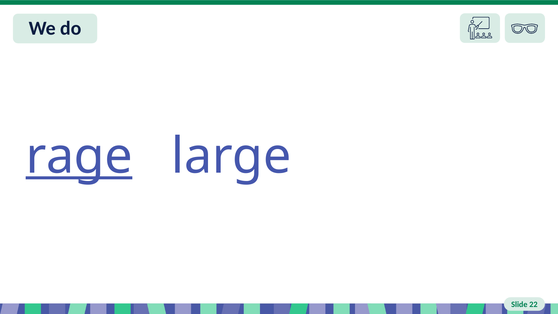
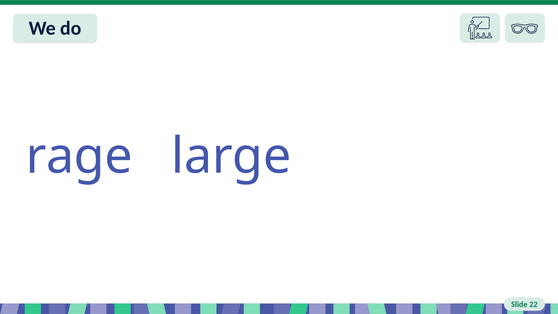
rage underline: present -> none (79, 156)
